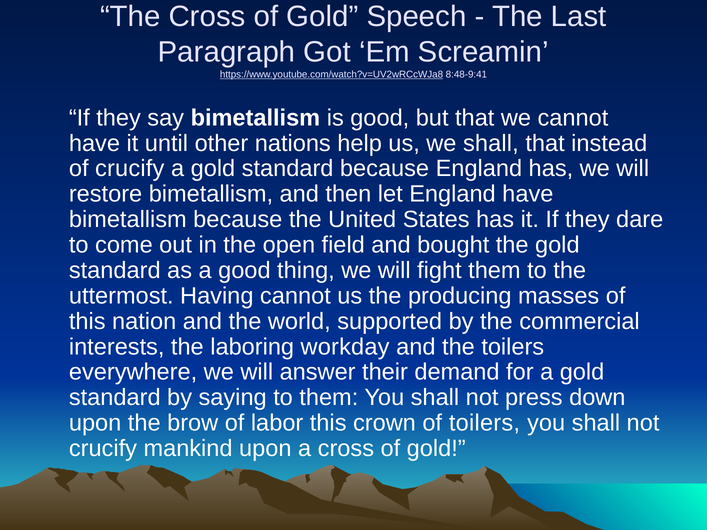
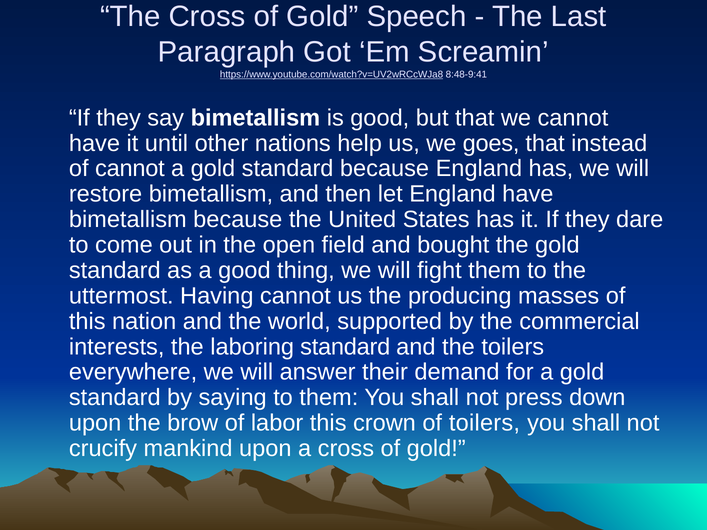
we shall: shall -> goes (491, 143)
of crucify: crucify -> cannot (130, 169)
laboring workday: workday -> standard (345, 347)
